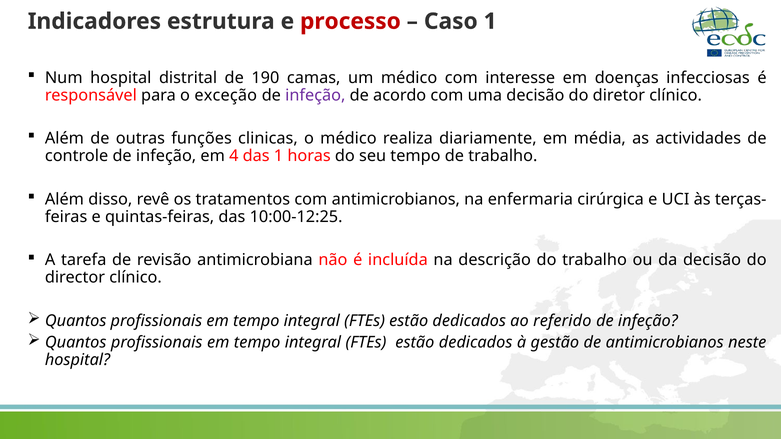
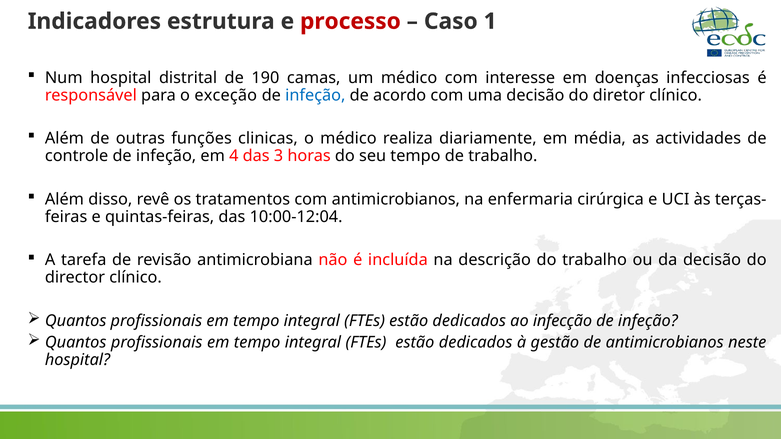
infeção colour: purple -> blue (315, 95)
das 1: 1 -> 3 (279, 156)
10:00-12:25: 10:00-12:25 -> 10:00-12:04 (296, 217)
referido: referido -> infecção (562, 321)
